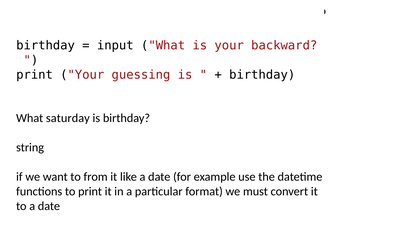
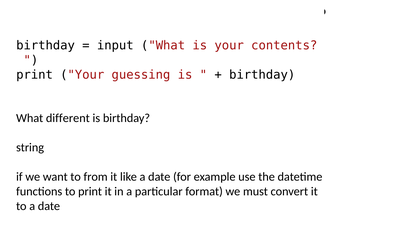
backward: backward -> contents (284, 45)
saturday: saturday -> different (68, 118)
